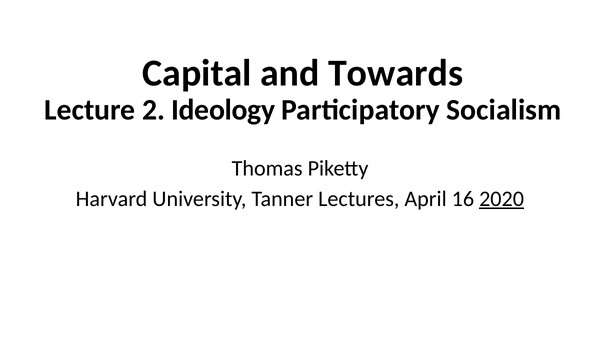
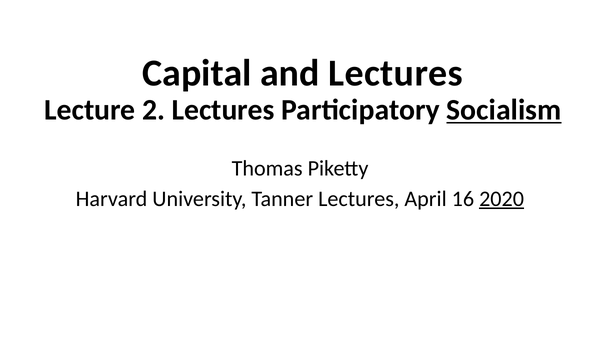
and Towards: Towards -> Lectures (396, 73)
2 Ideology: Ideology -> Lectures (223, 110)
Socialism underline: none -> present (504, 110)
